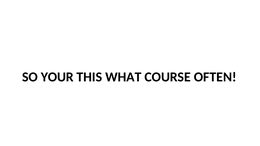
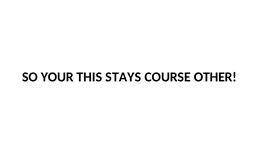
WHAT: WHAT -> STAYS (123, 77)
OFTEN: OFTEN -> OTHER (215, 77)
